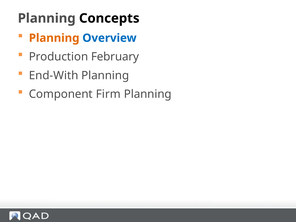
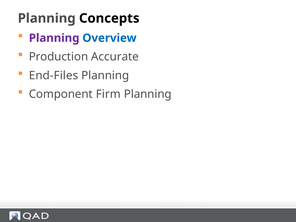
Planning colour: orange -> purple (54, 38)
February: February -> Accurate (115, 57)
End-With: End-With -> End-Files (54, 75)
